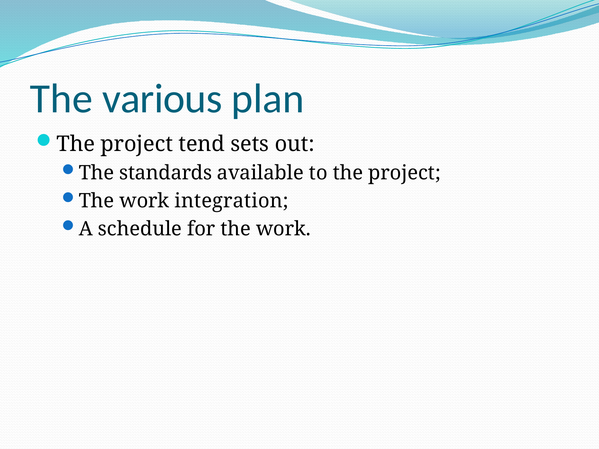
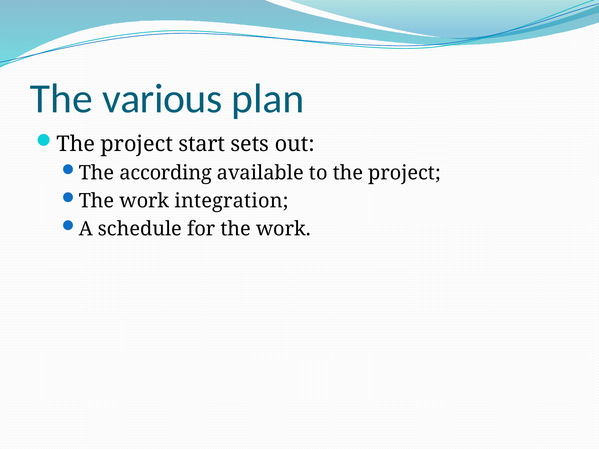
tend: tend -> start (202, 144)
standards: standards -> according (166, 173)
